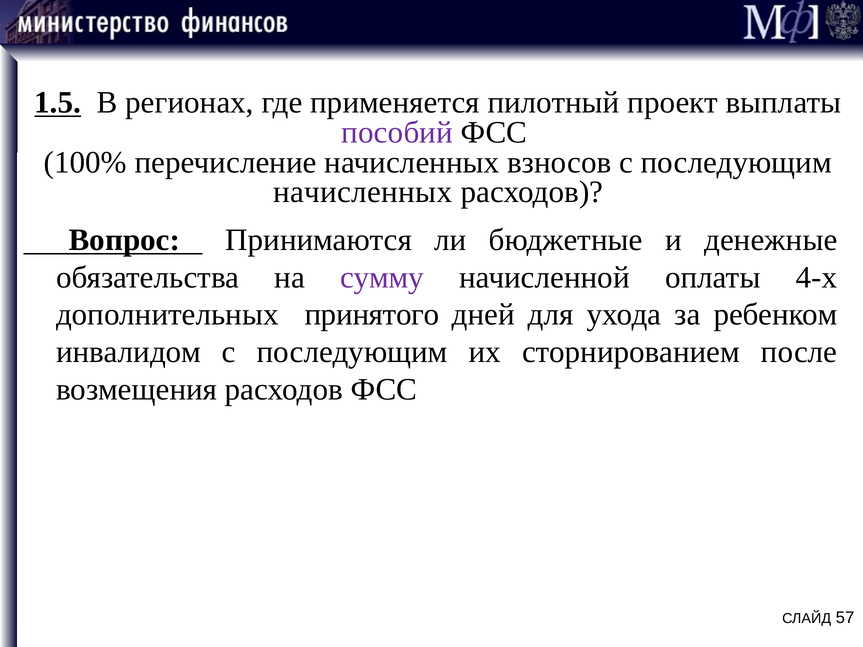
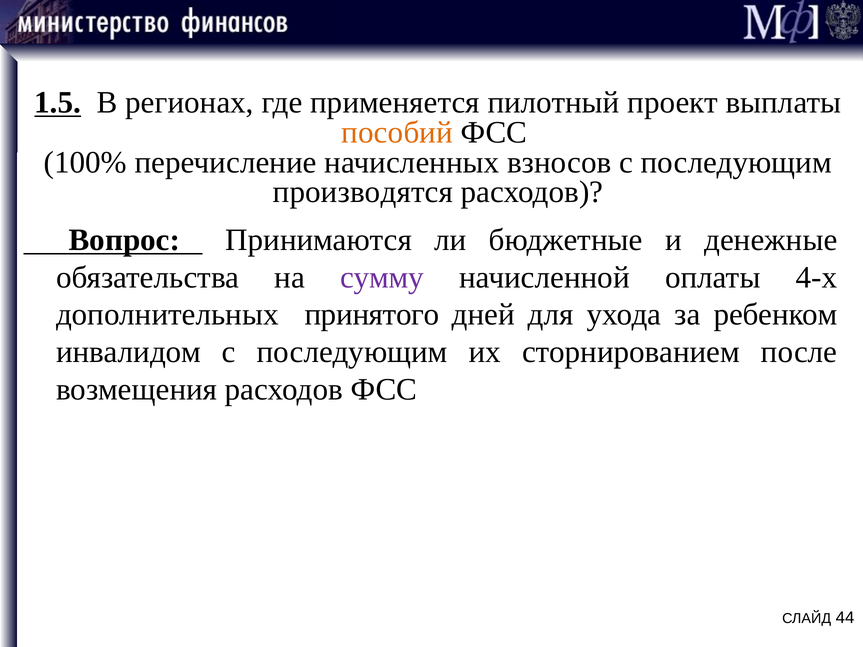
пособий colour: purple -> orange (397, 132)
начисленных: начисленных -> производятся (363, 192)
57: 57 -> 44 (845, 618)
